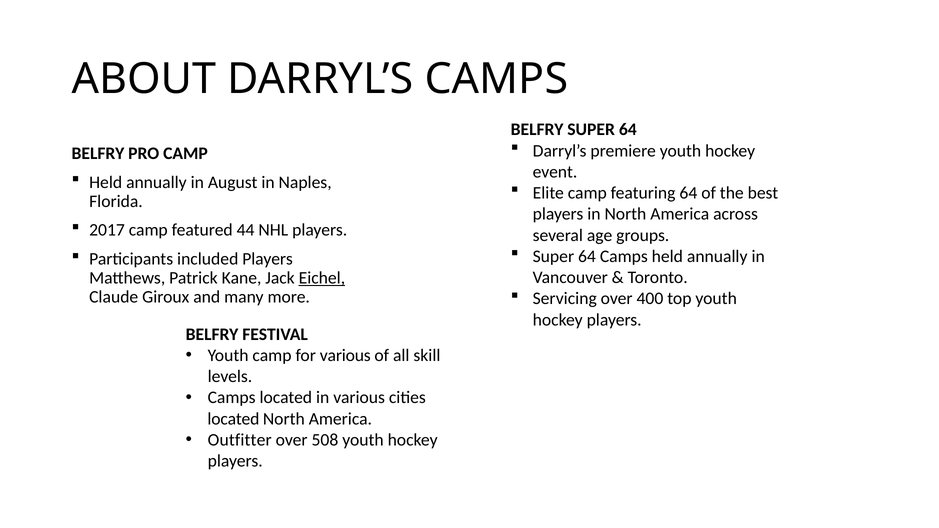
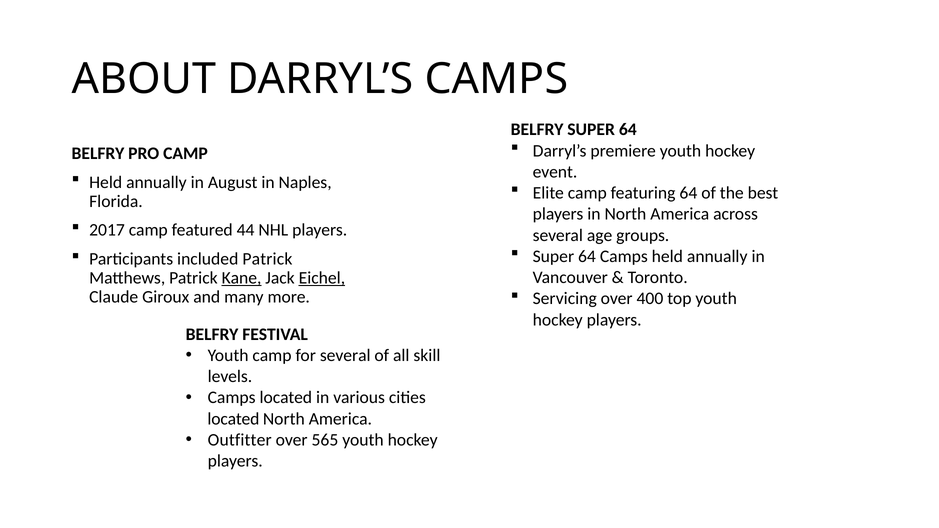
included Players: Players -> Patrick (267, 259)
Kane underline: none -> present (242, 278)
for various: various -> several (345, 356)
508: 508 -> 565 (325, 440)
